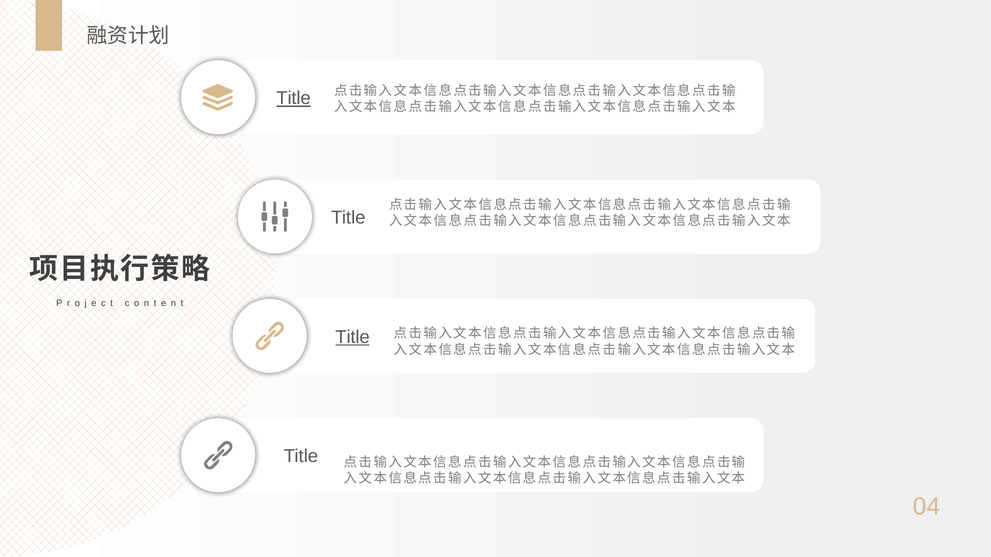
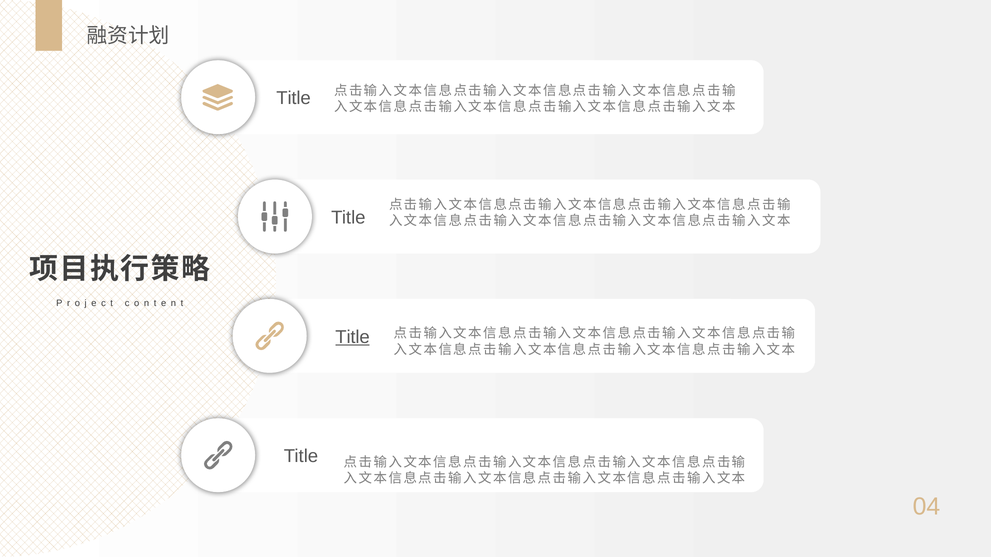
Title underline: present -> none (294, 98)
